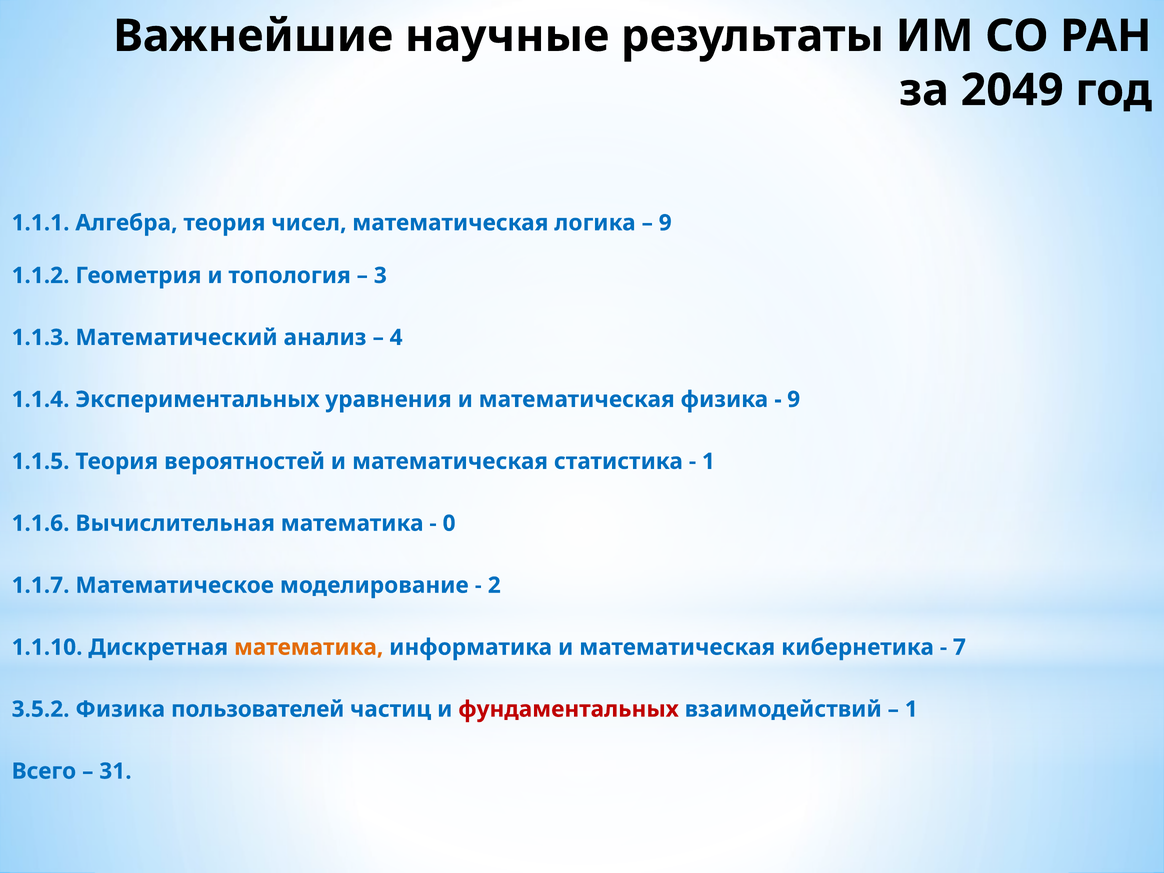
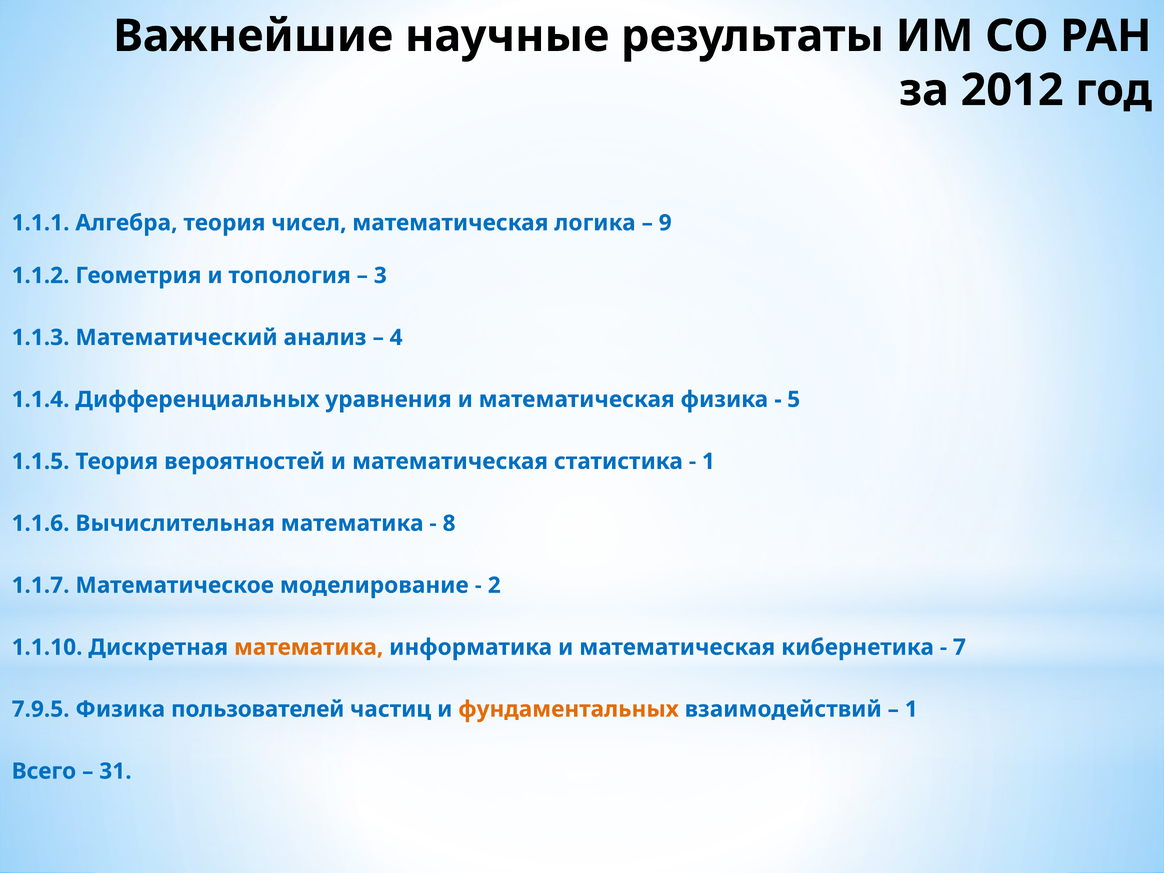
2049: 2049 -> 2012 (1012, 90)
Экспериментальных: Экспериментальных -> Дифференциальных (197, 399)
9: 9 -> 5 (794, 399)
0: 0 -> 8 (449, 523)
3.5.2: 3.5.2 -> 7.9.5 (41, 709)
фундаментальных colour: red -> orange (569, 709)
